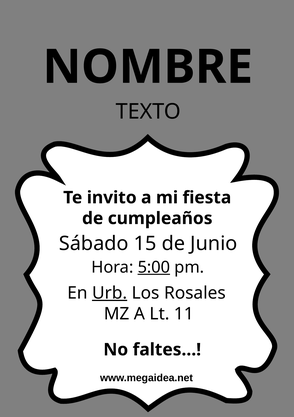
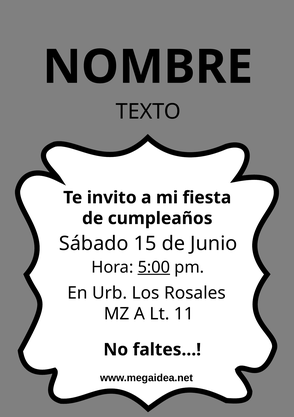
Urb underline: present -> none (110, 293)
